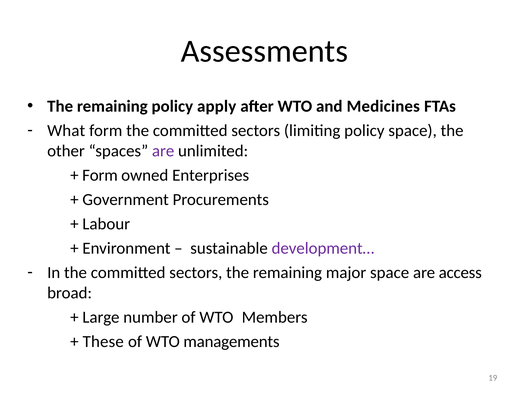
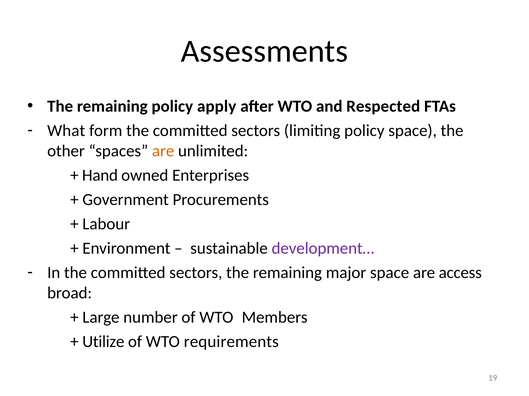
Medicines: Medicines -> Respected (383, 107)
are colour: purple -> orange (163, 151)
Form: Form -> Hand (100, 176)
These: These -> Utilize (103, 342)
managements: managements -> requirements (231, 342)
